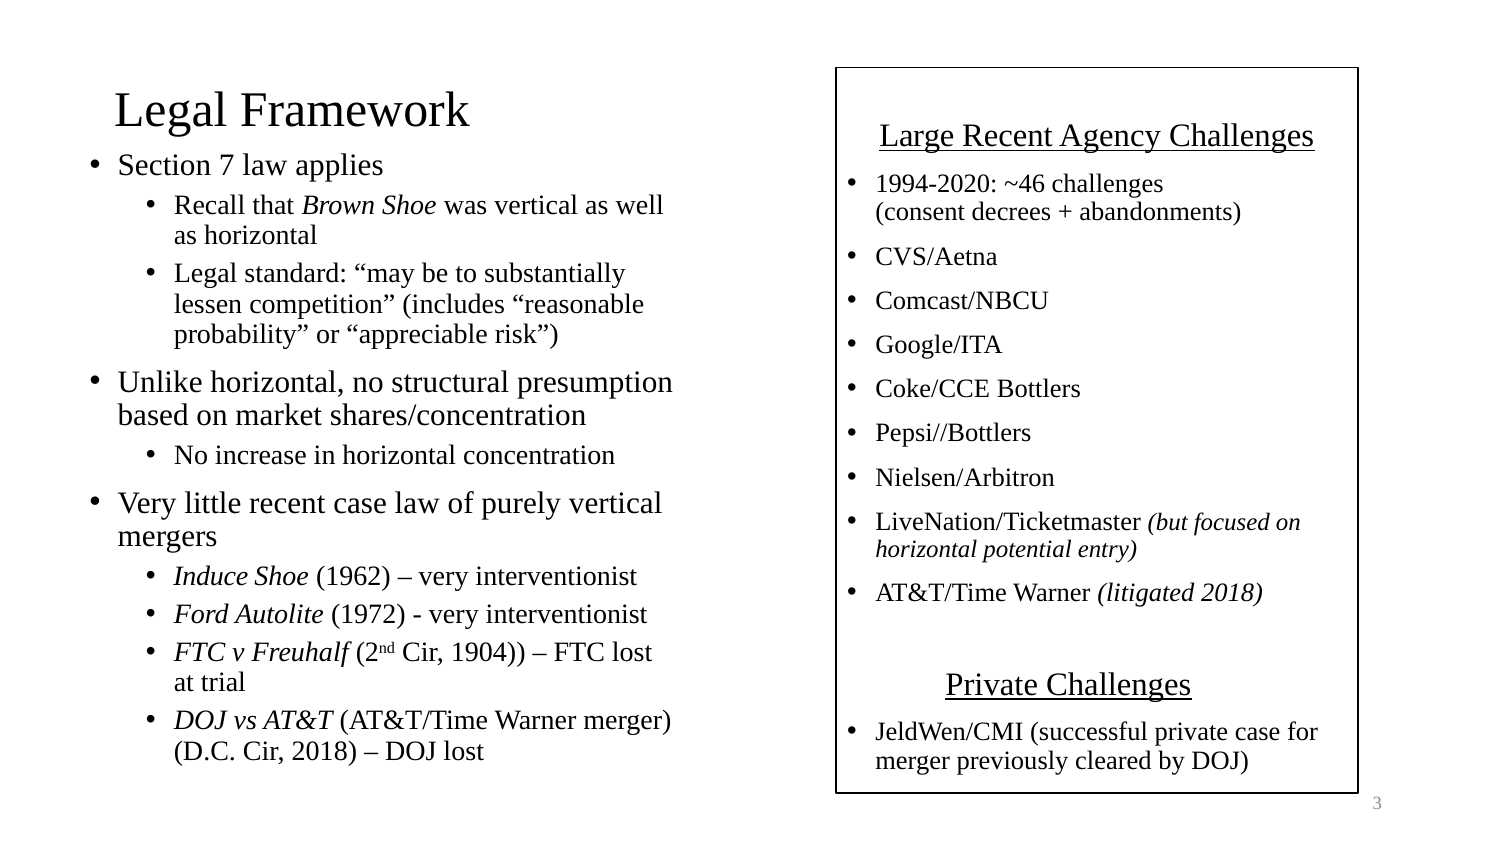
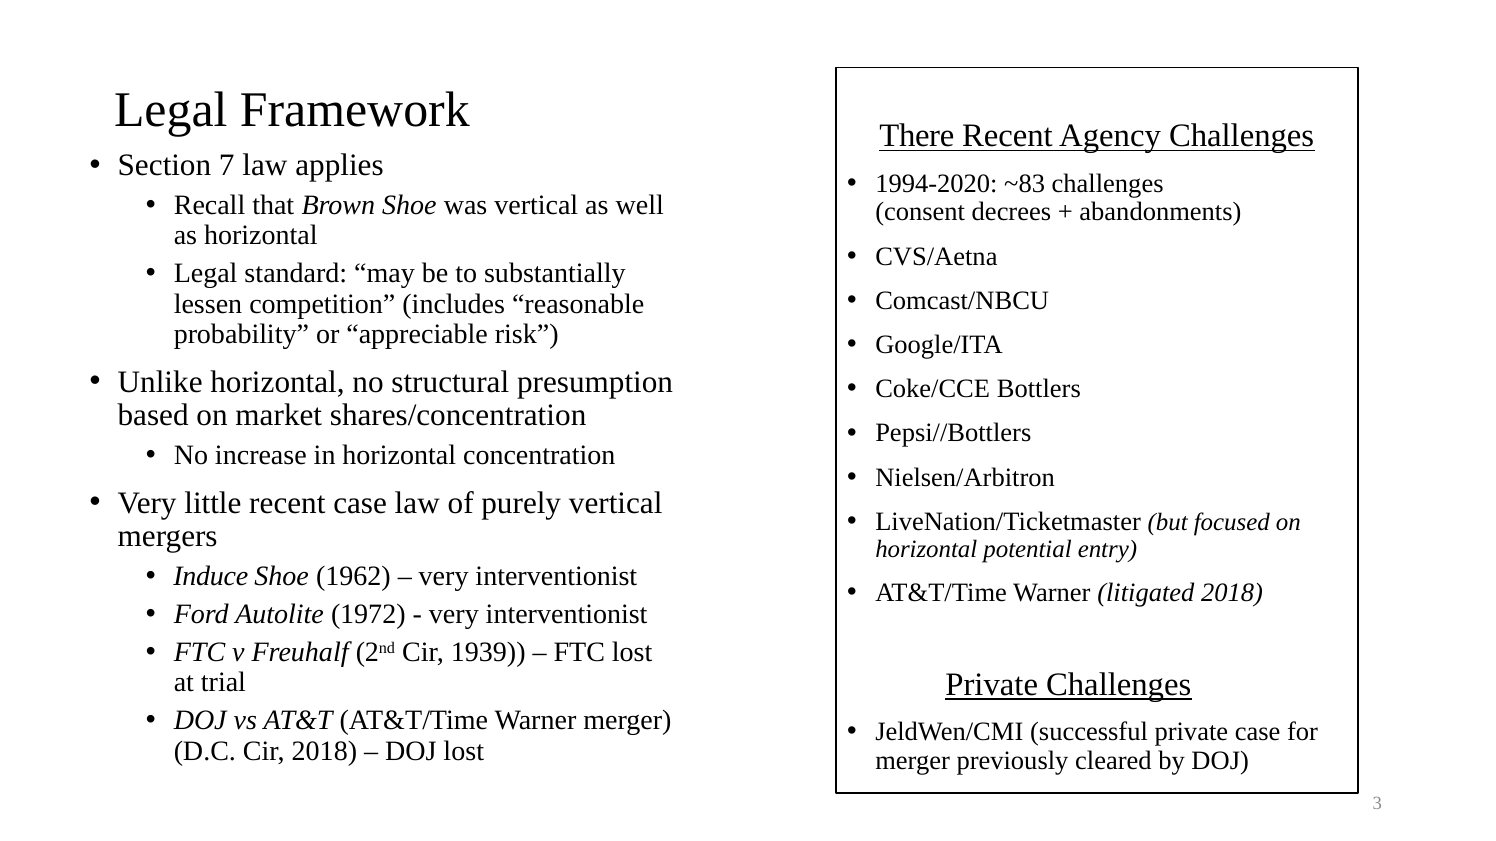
Large: Large -> There (917, 136)
~46: ~46 -> ~83 (1025, 184)
1904: 1904 -> 1939 (488, 653)
